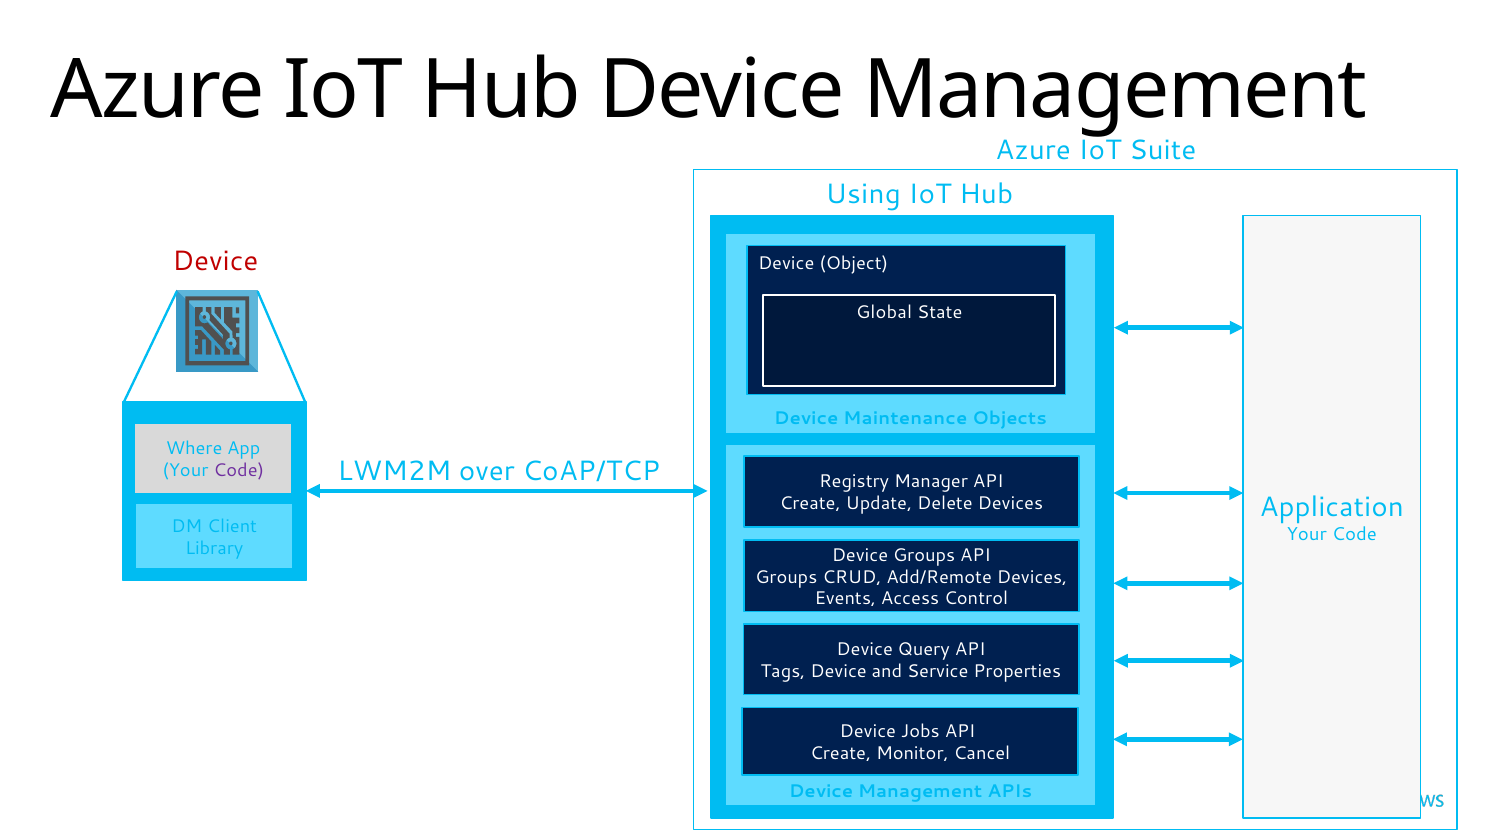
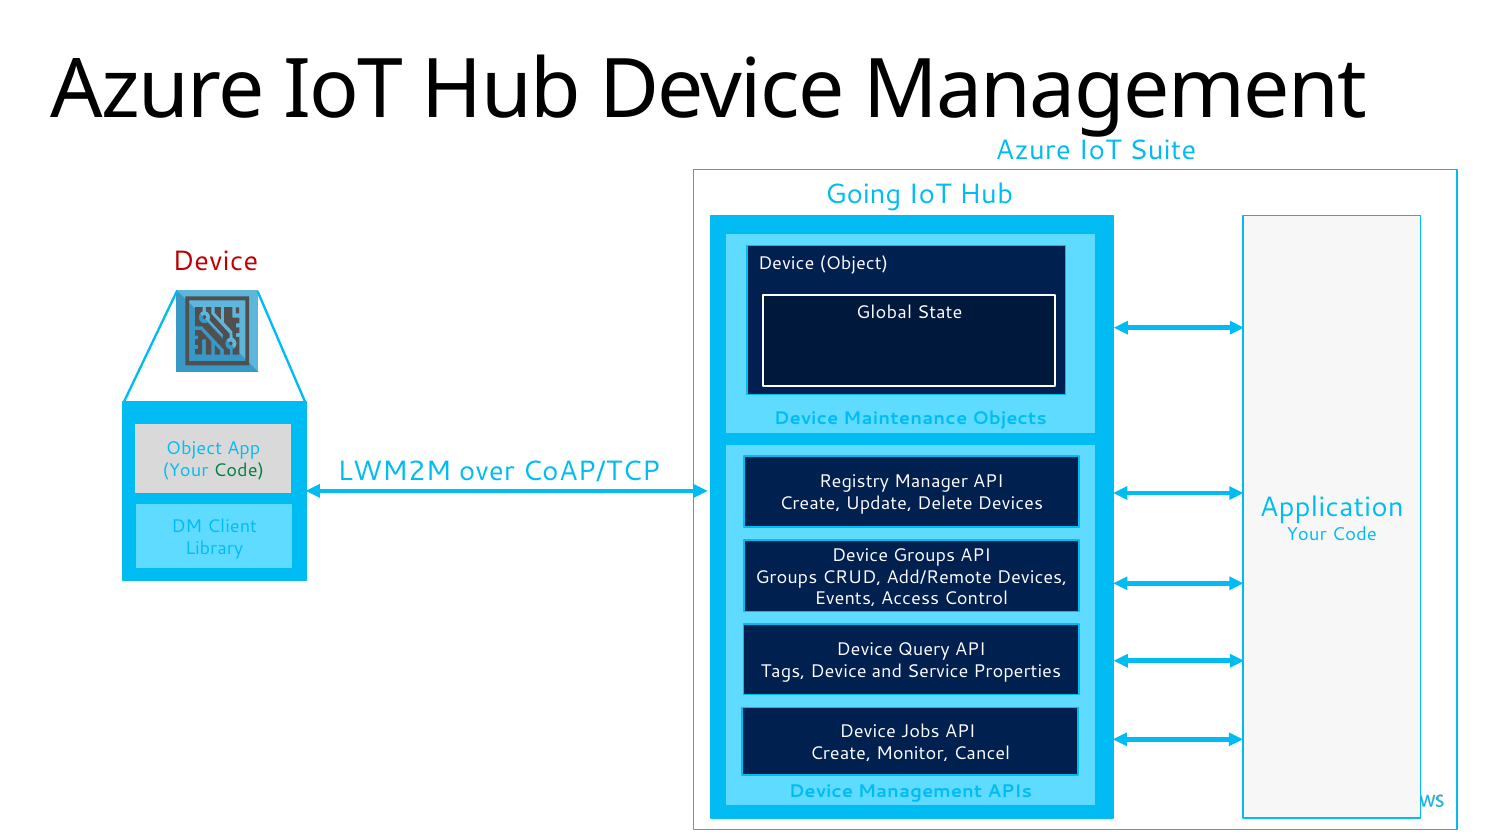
Using: Using -> Going (863, 194)
Where: Where -> Object (194, 449)
Code colour: purple -> green (239, 471)
